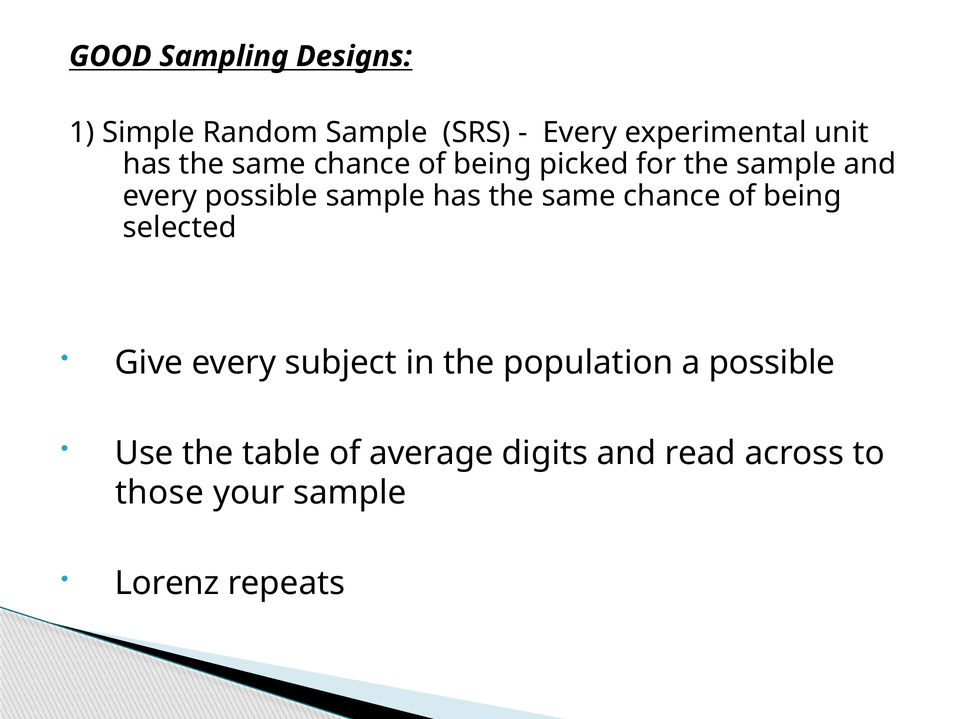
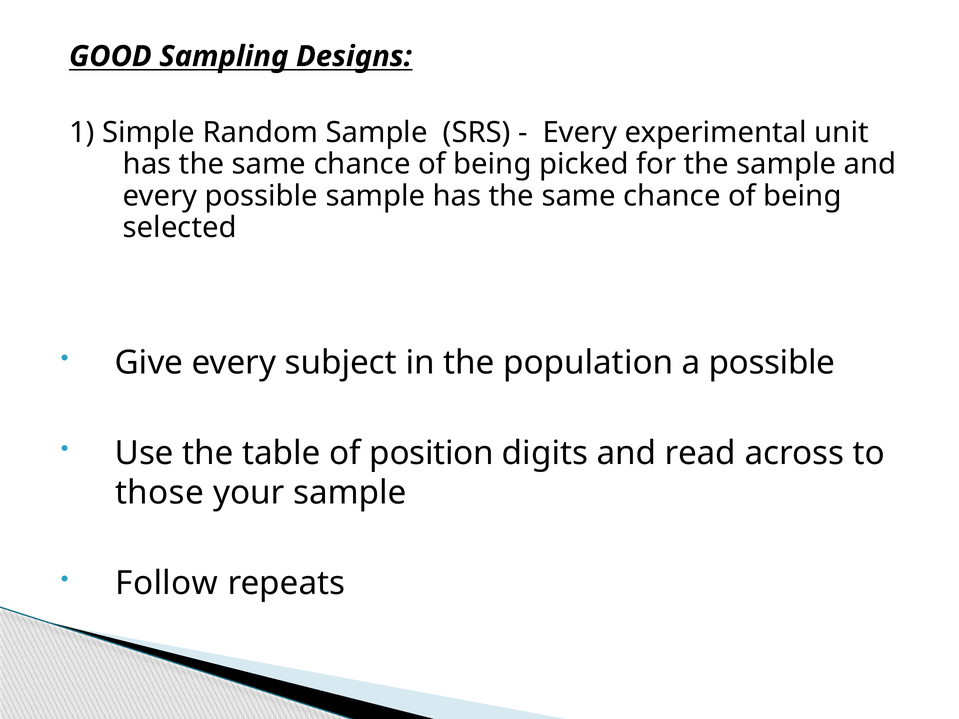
average: average -> position (432, 453)
Lorenz: Lorenz -> Follow (167, 584)
